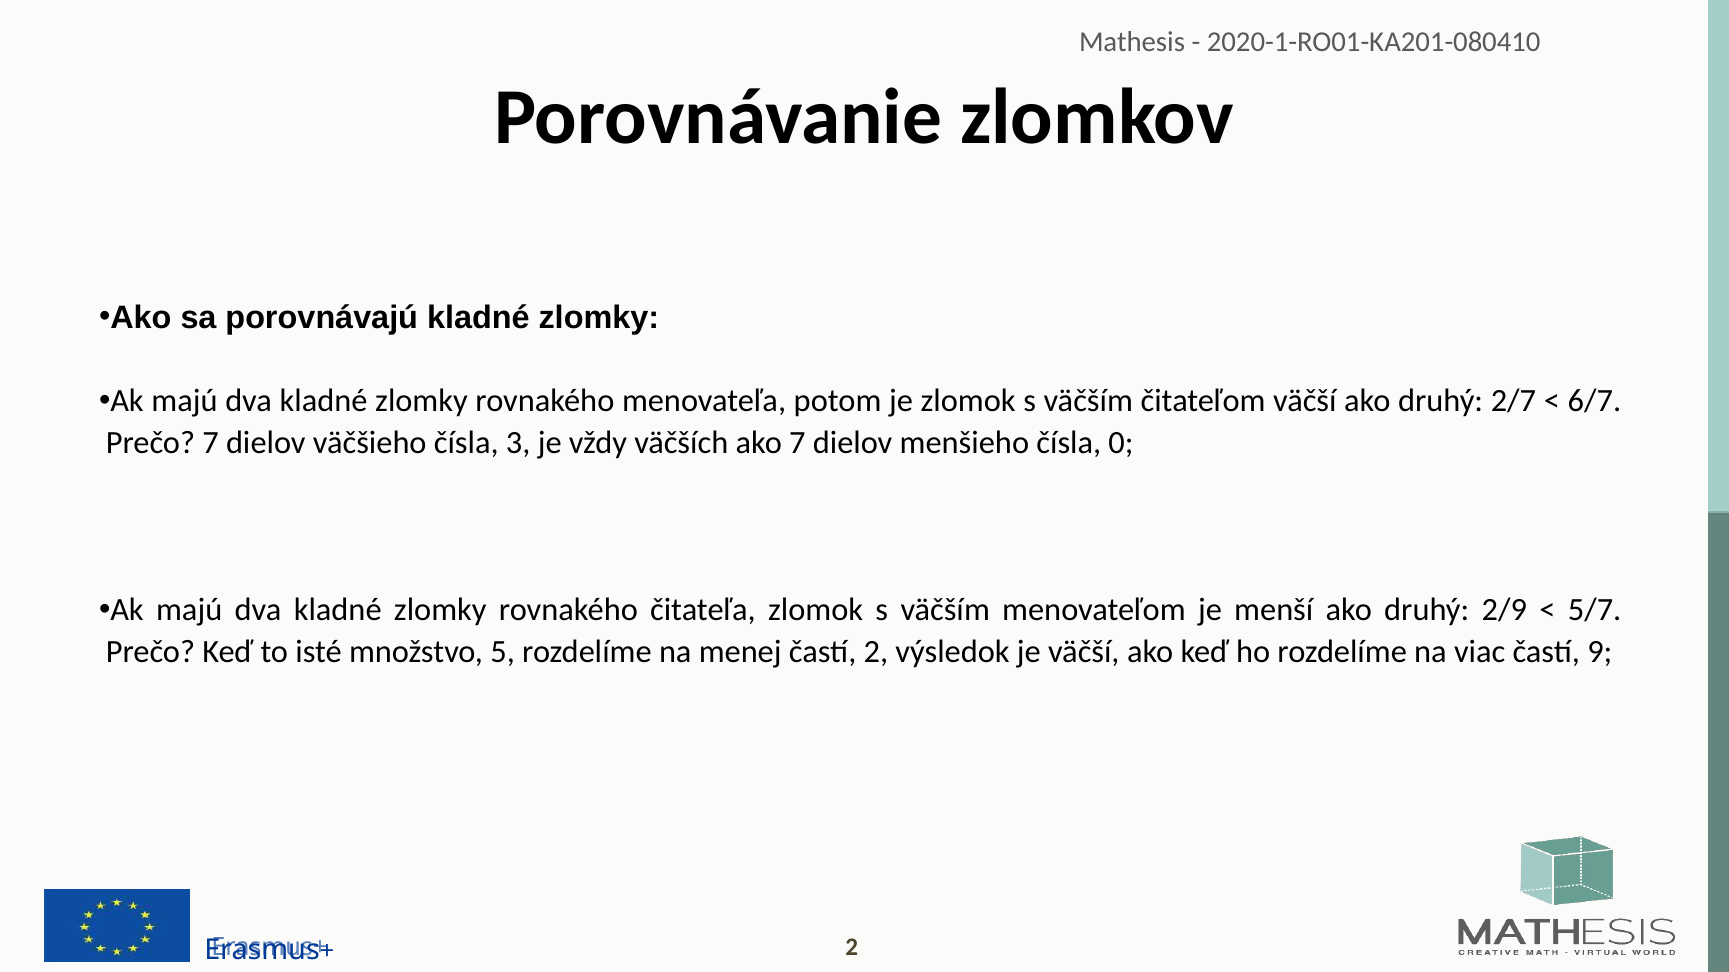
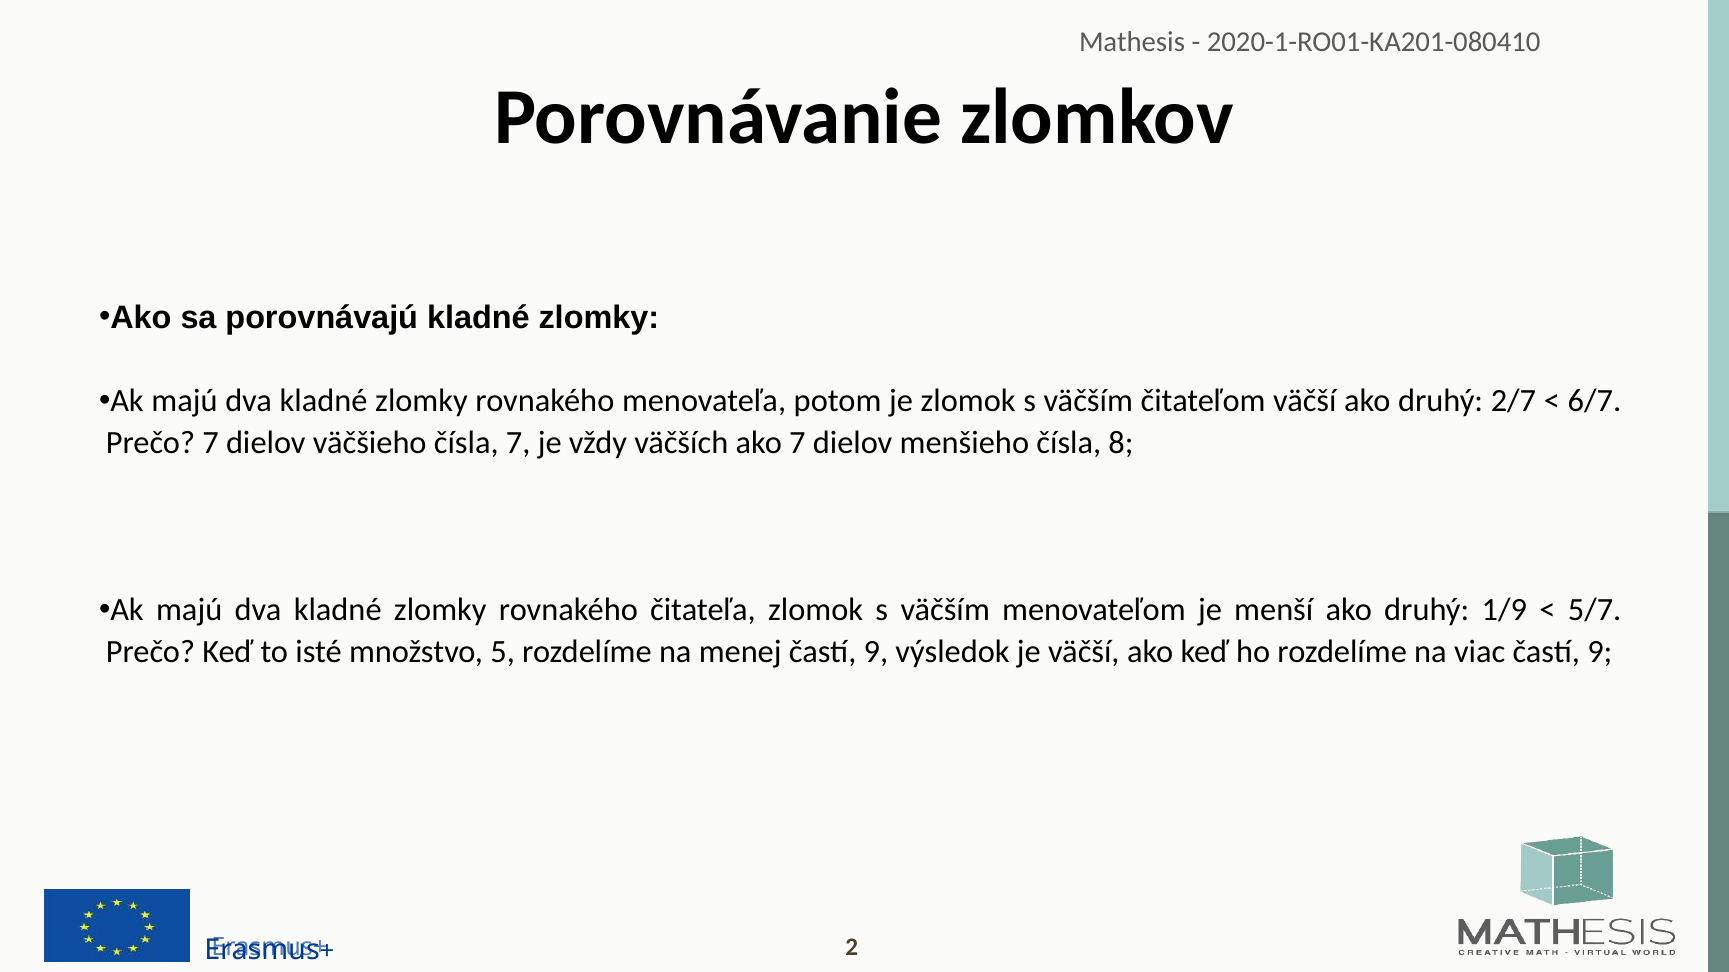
čísla 3: 3 -> 7 (518, 443)
0: 0 -> 8 (1121, 443)
2/9: 2/9 -> 1/9 (1504, 611)
menej častí 2: 2 -> 9 (876, 652)
